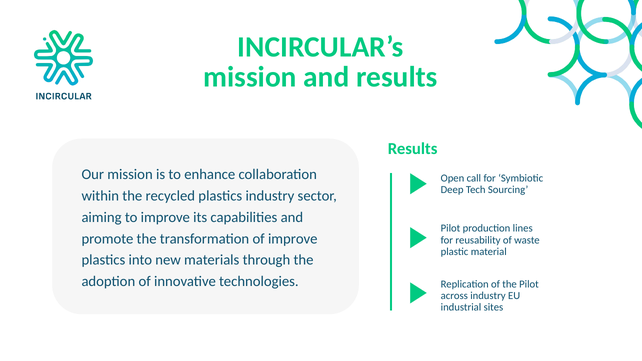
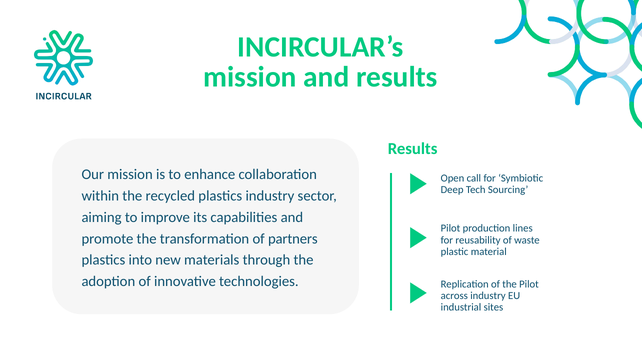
of improve: improve -> partners (293, 239)
